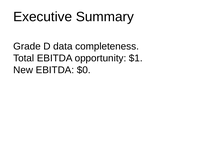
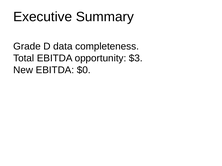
$1: $1 -> $3 (136, 58)
